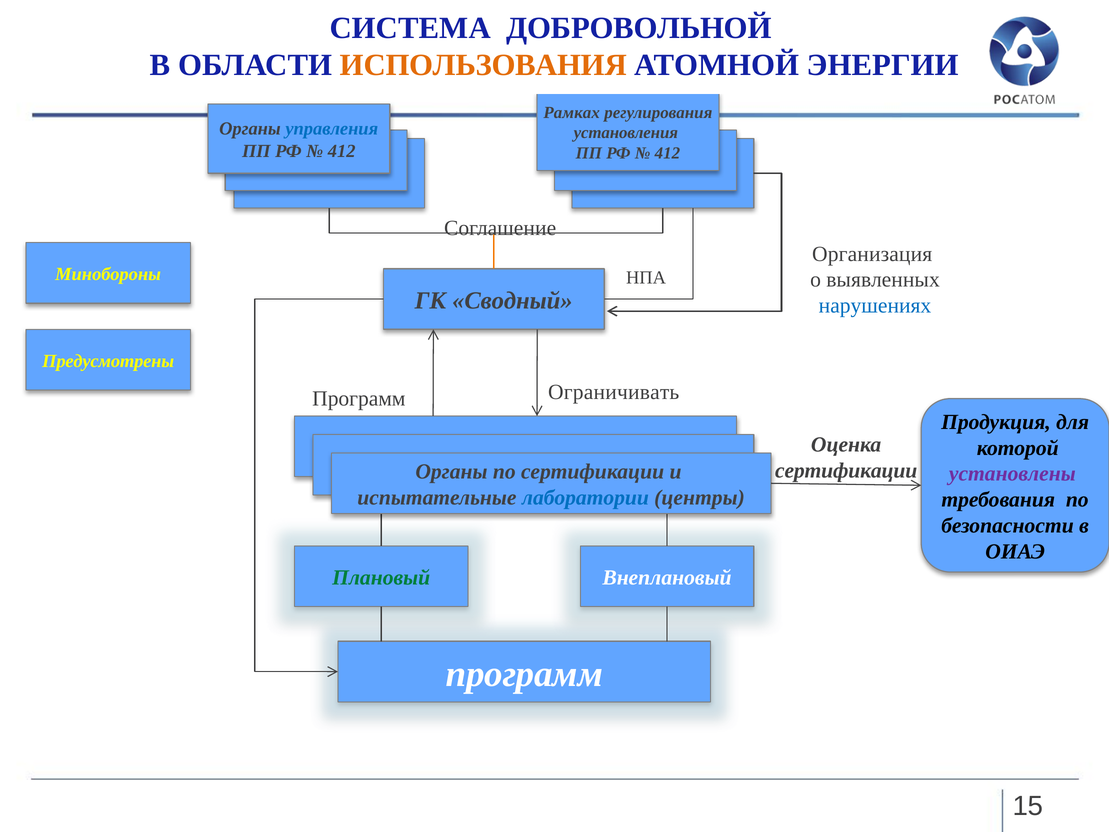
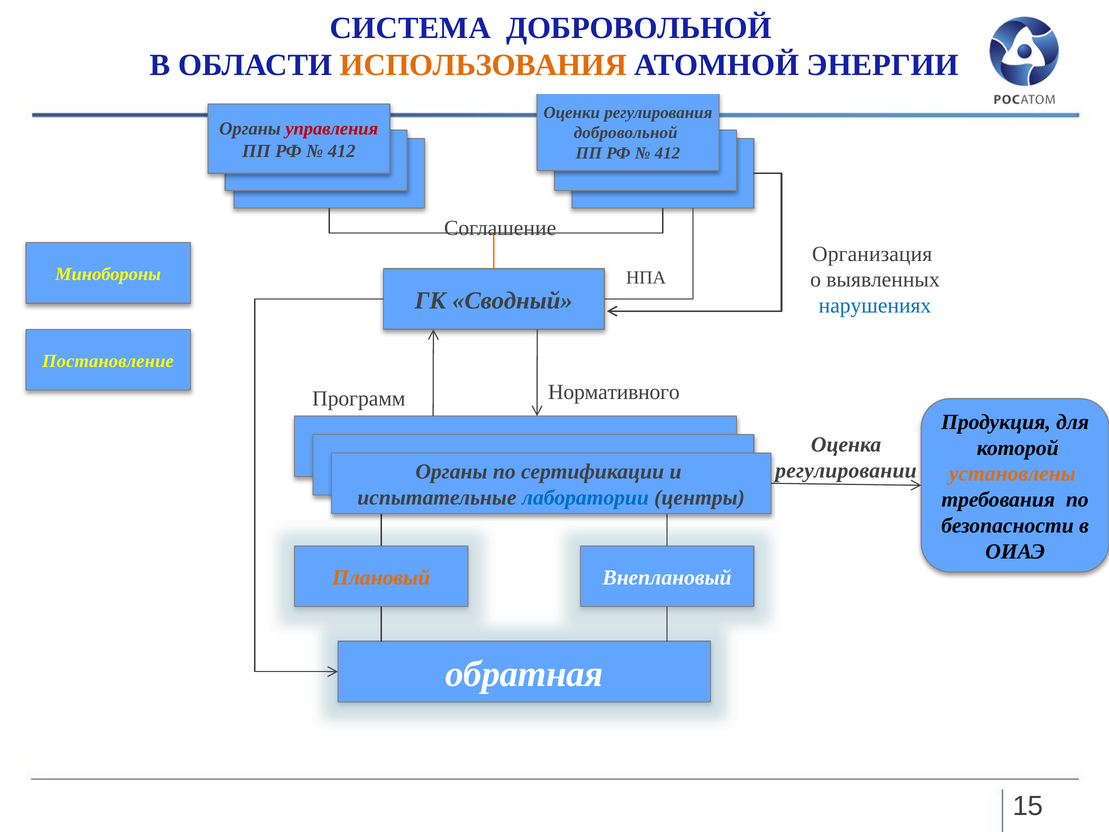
Рамках: Рамках -> Оценки (572, 113)
управления colour: blue -> red (332, 129)
установления: установления -> добровольной (626, 133)
Предусмотрены: Предусмотрены -> Постановление (108, 361)
Ограничивать: Ограничивать -> Нормативного (614, 392)
сертификации: сертификации -> регулировании (846, 470)
установлены colour: purple -> orange (1012, 474)
Плановый colour: green -> orange (381, 578)
программ: программ -> обратная (524, 674)
